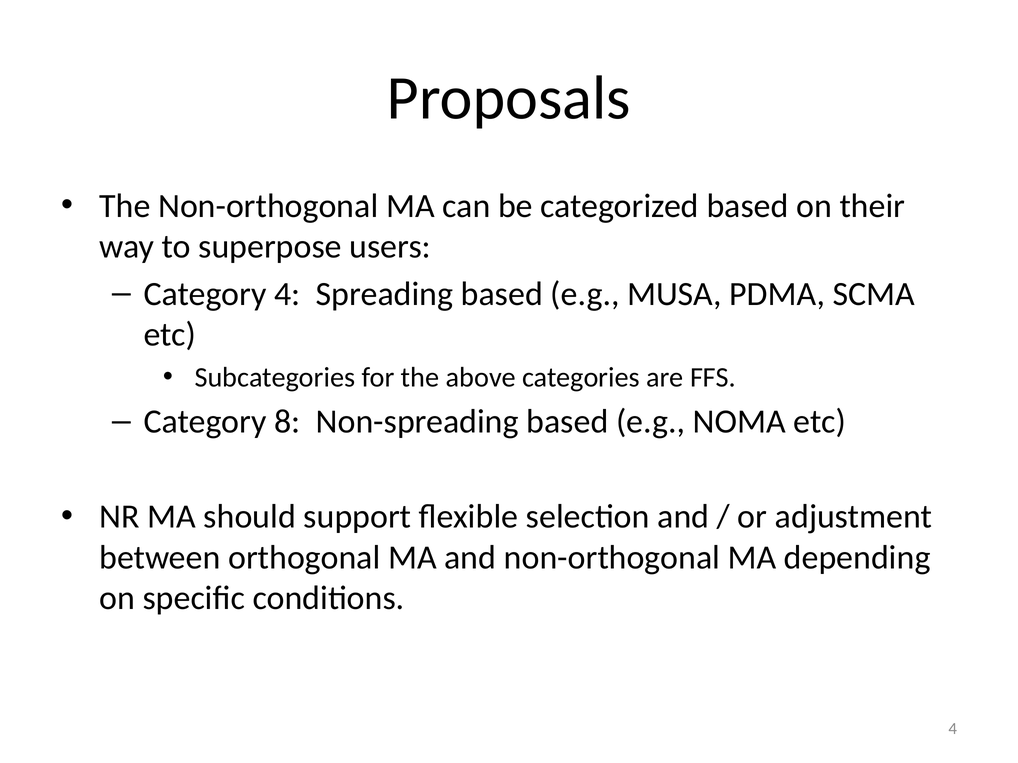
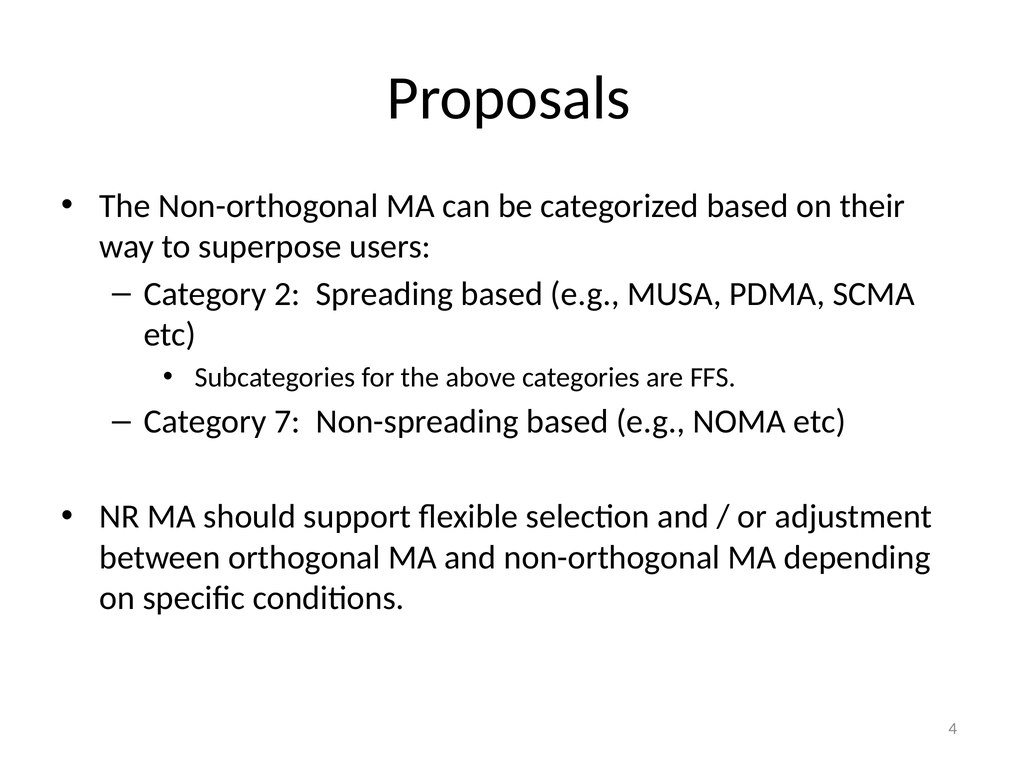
Category 4: 4 -> 2 (287, 294)
8: 8 -> 7 (287, 422)
